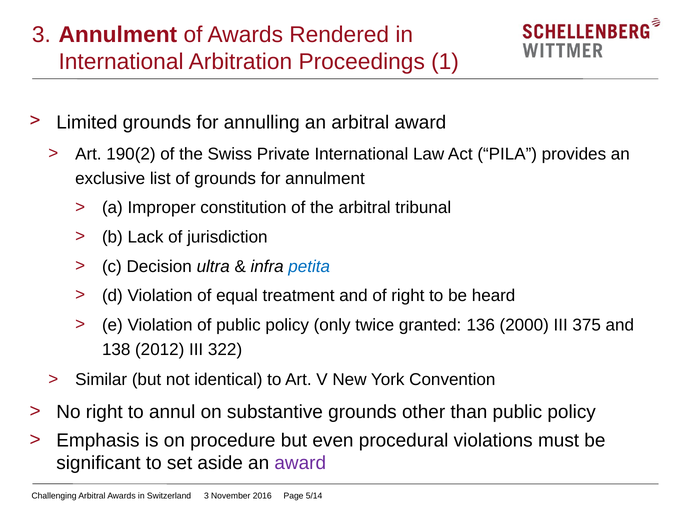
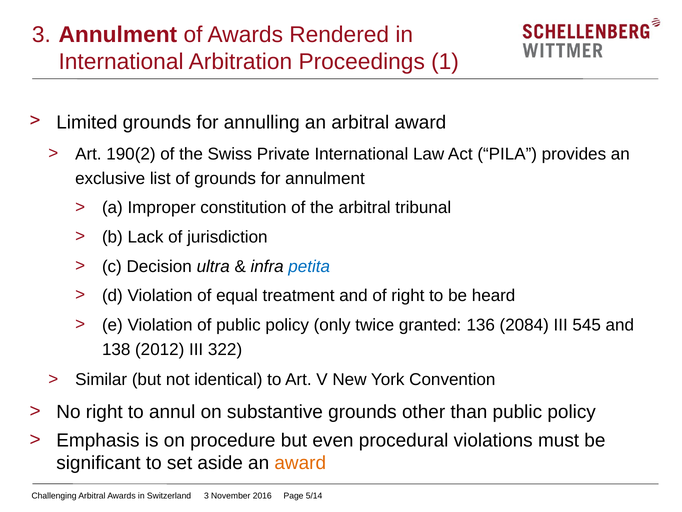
2000: 2000 -> 2084 (524, 325)
375: 375 -> 545 (587, 325)
award colour: purple -> orange (300, 463)
